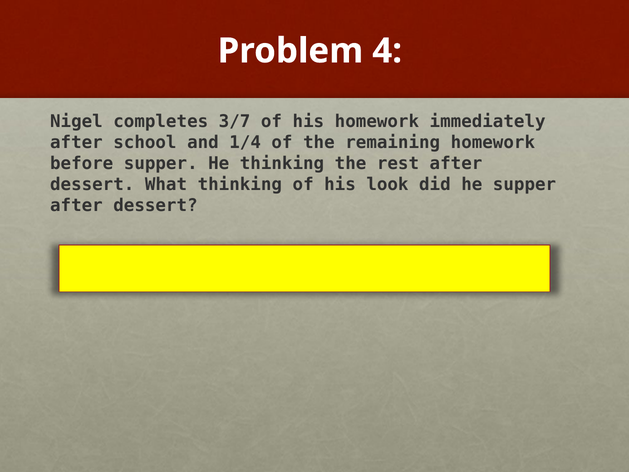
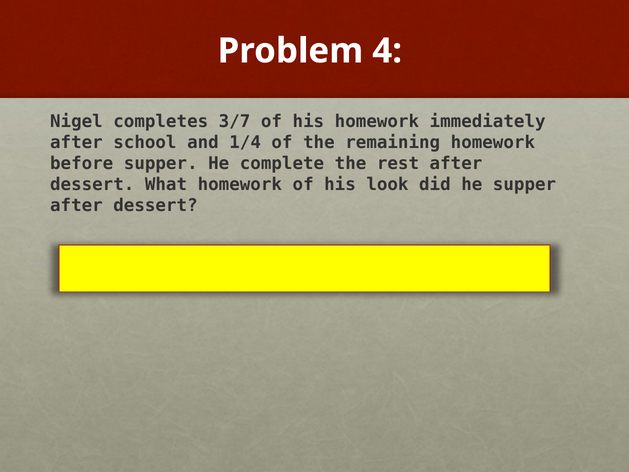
He thinking: thinking -> complete (282, 163)
What thinking: thinking -> homework (240, 184)
